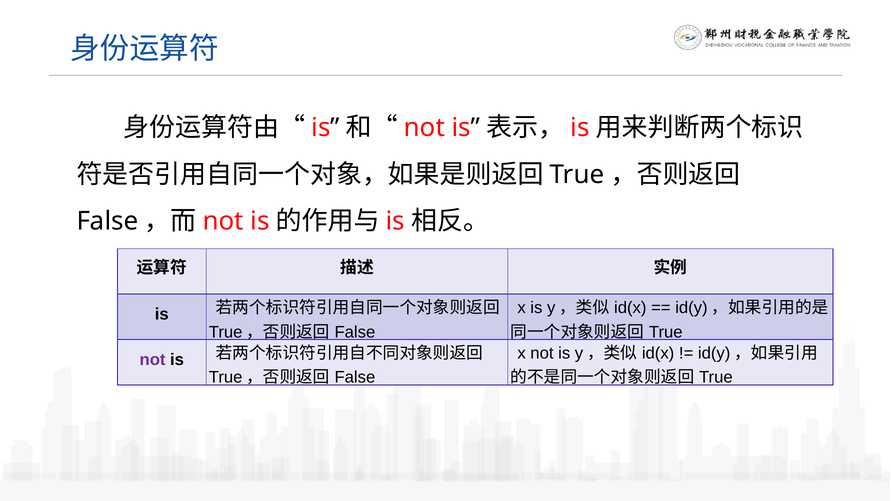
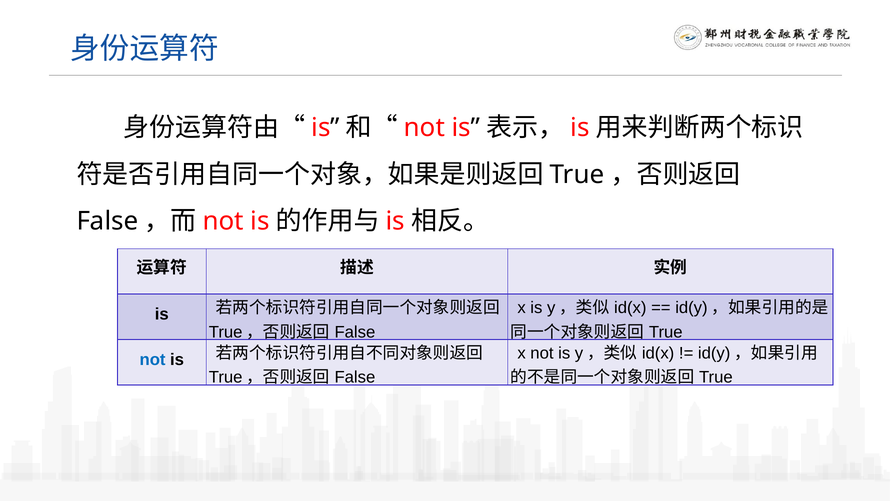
not colour: purple -> blue (153, 360)
